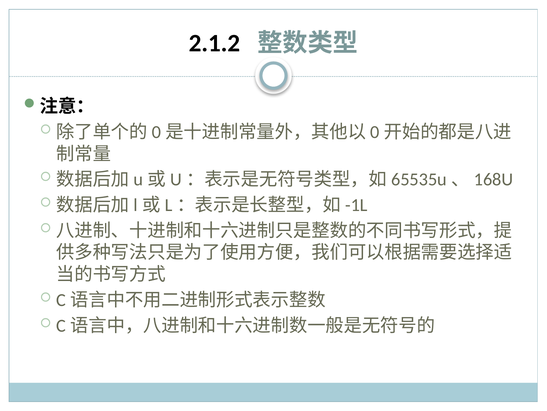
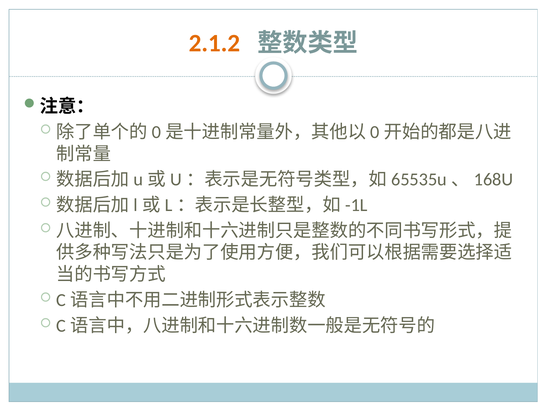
2.1.2 colour: black -> orange (214, 43)
